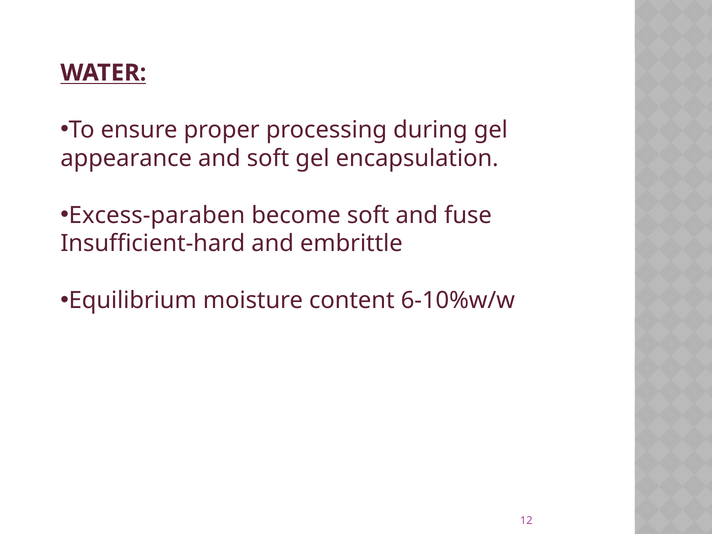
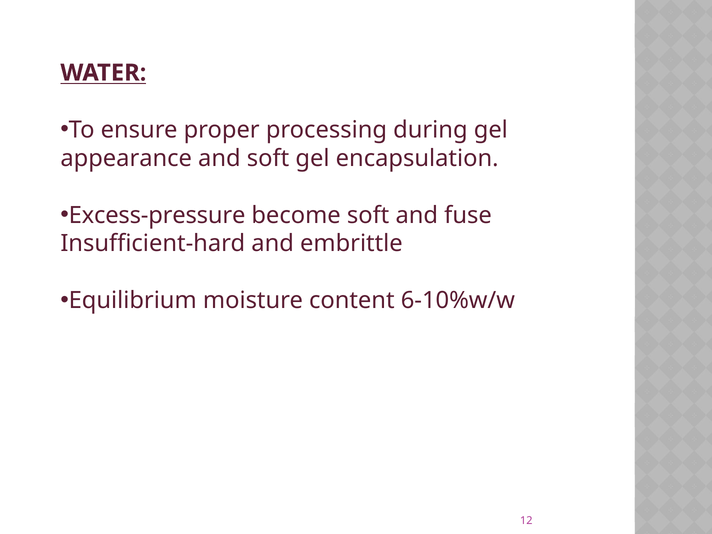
Excess-paraben: Excess-paraben -> Excess-pressure (157, 215)
